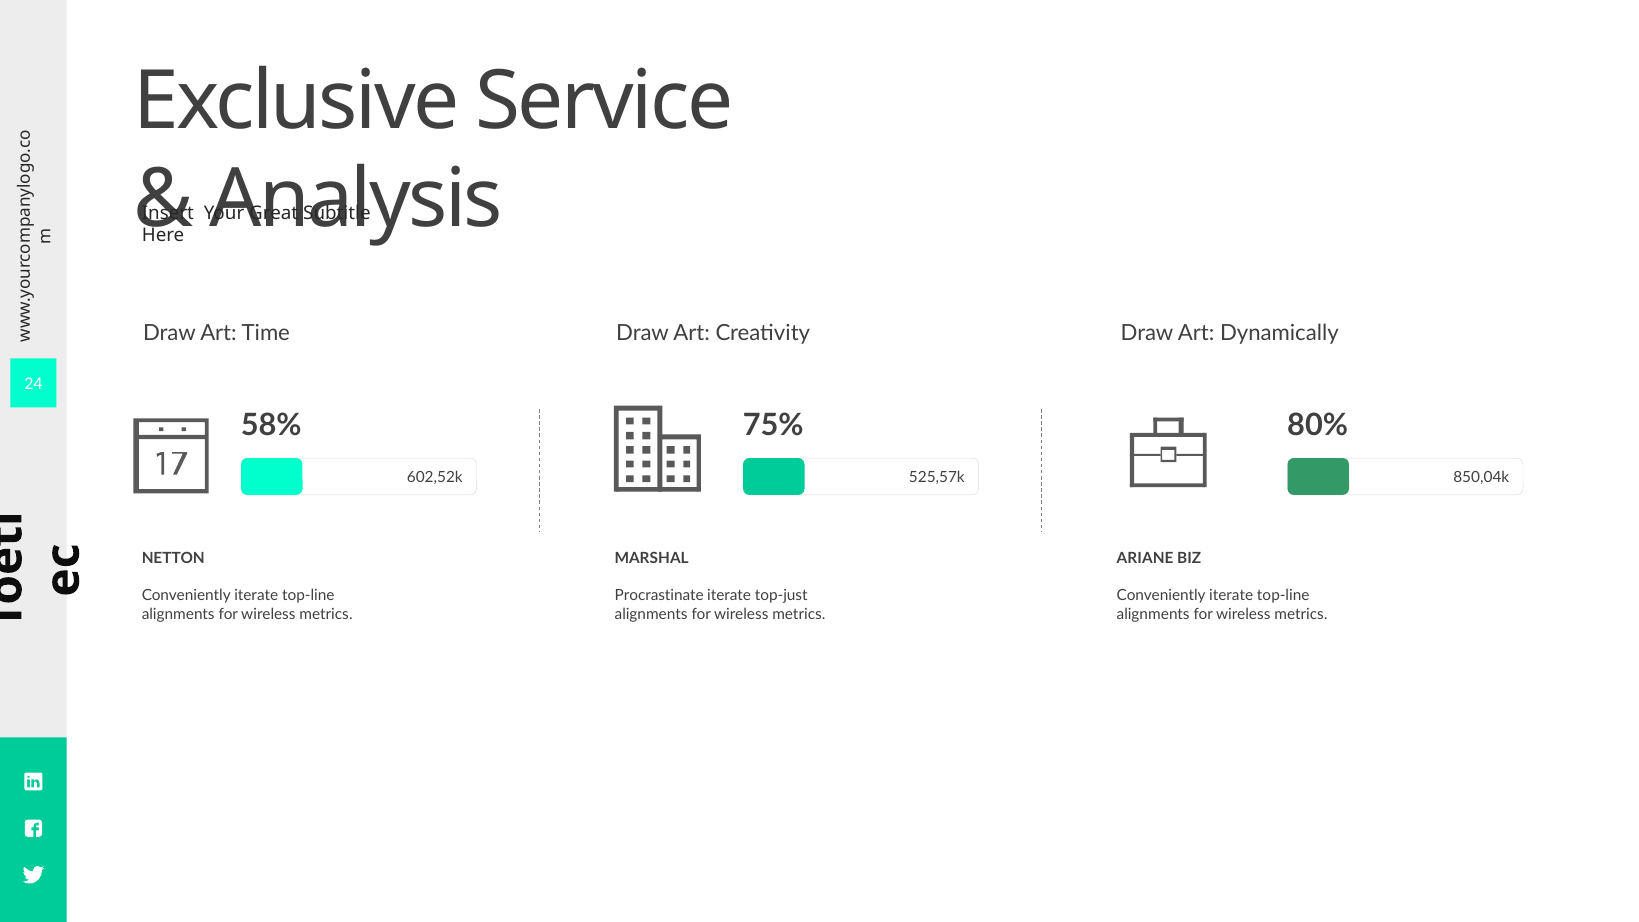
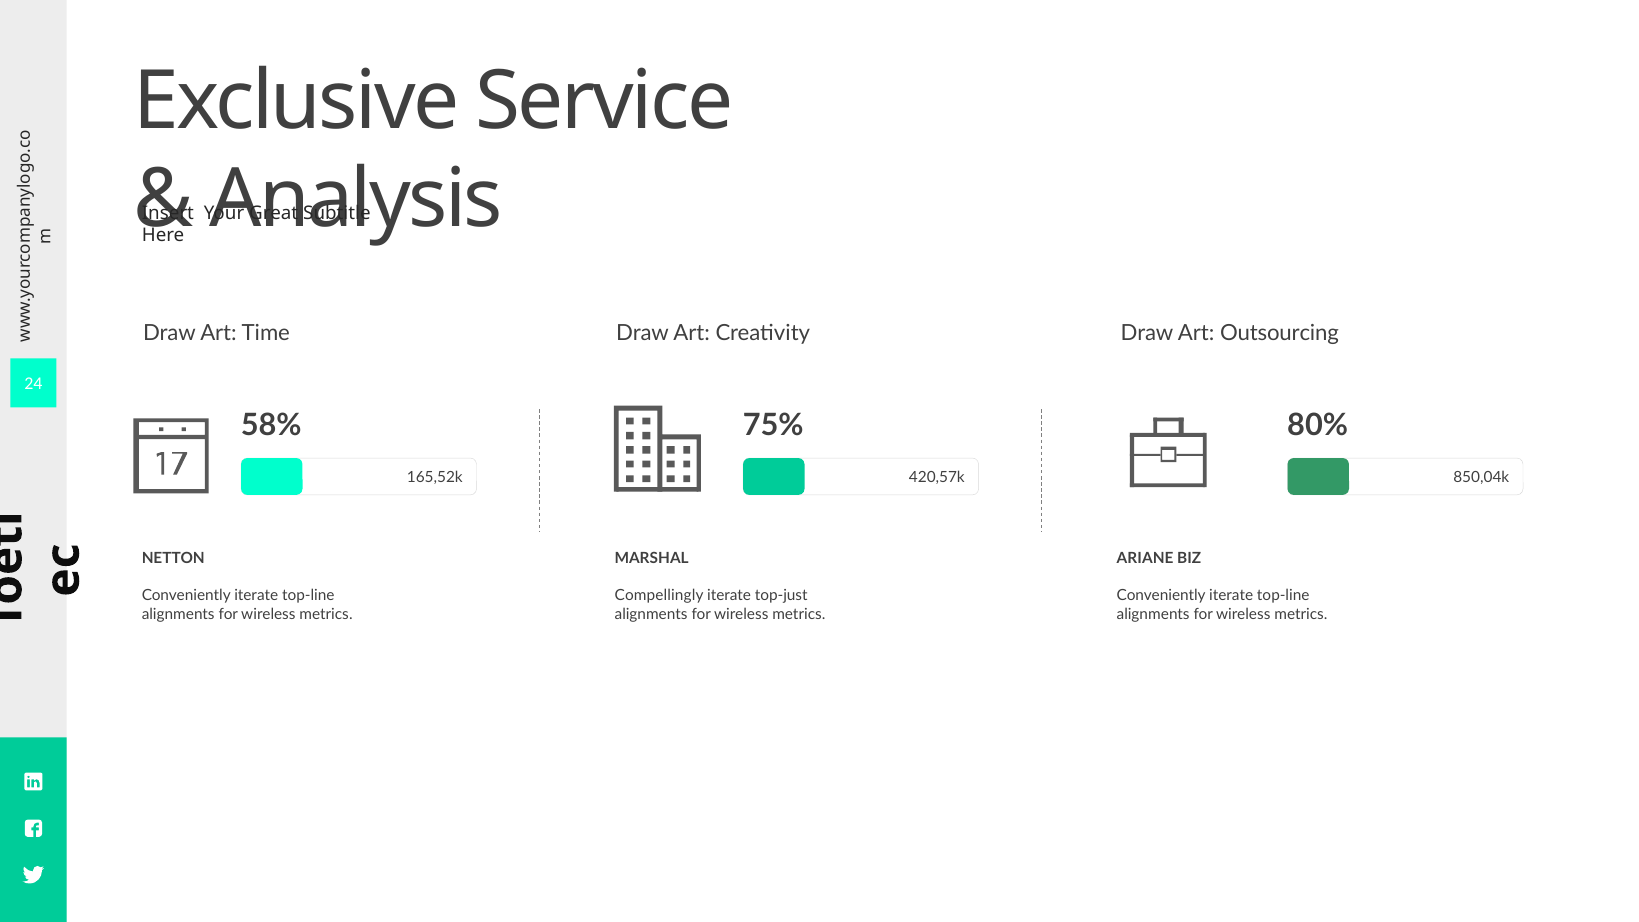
Dynamically: Dynamically -> Outsourcing (1279, 333)
602,52k: 602,52k -> 165,52k (435, 477)
525,57k: 525,57k -> 420,57k (937, 477)
Procrastinate: Procrastinate -> Compellingly (659, 596)
